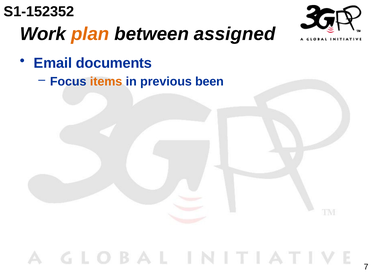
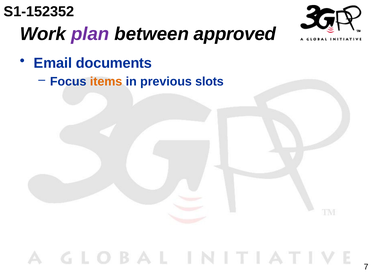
plan colour: orange -> purple (90, 34)
assigned: assigned -> approved (235, 34)
been: been -> slots (209, 82)
